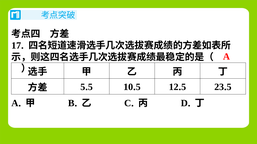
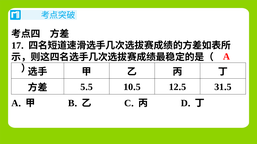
23: 23 -> 31 (219, 87)
